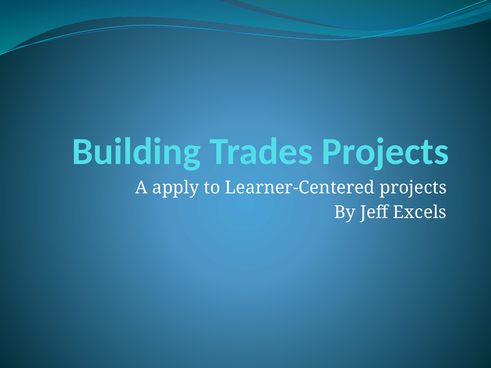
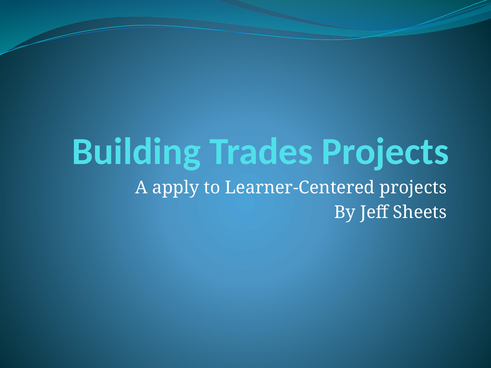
Excels: Excels -> Sheets (420, 212)
